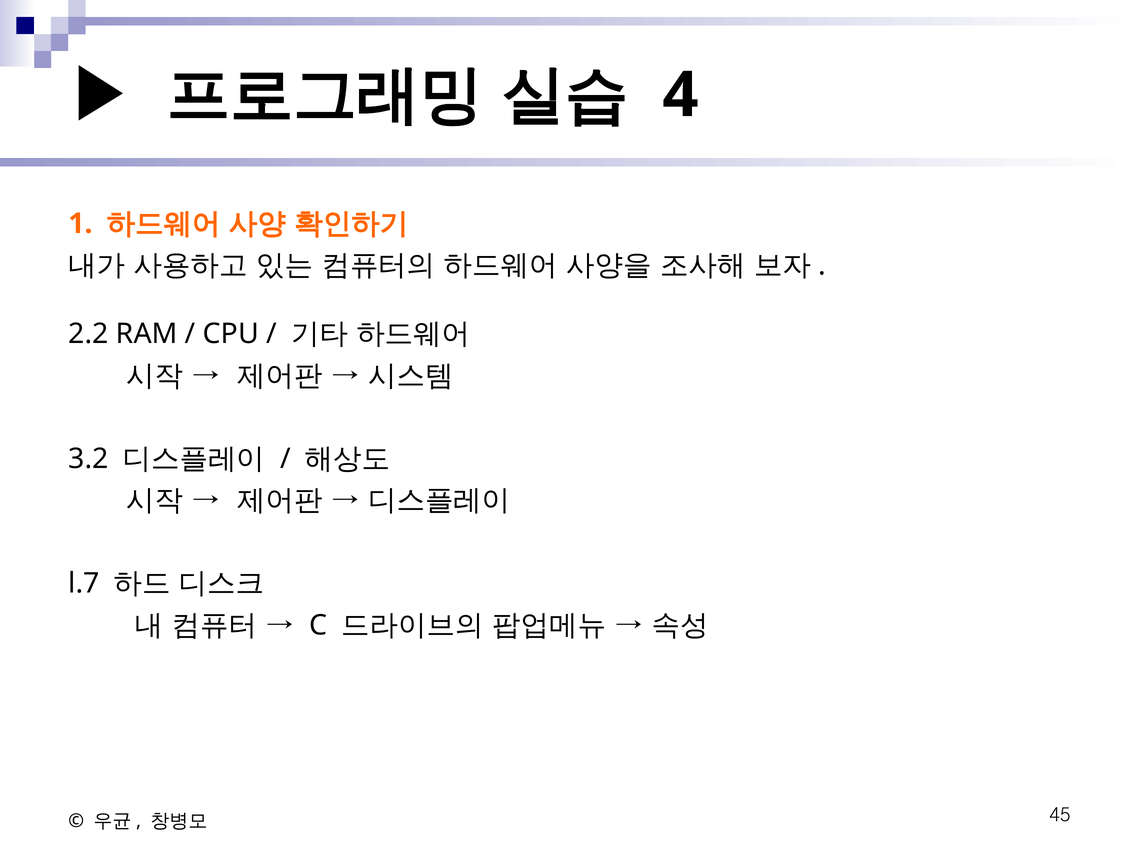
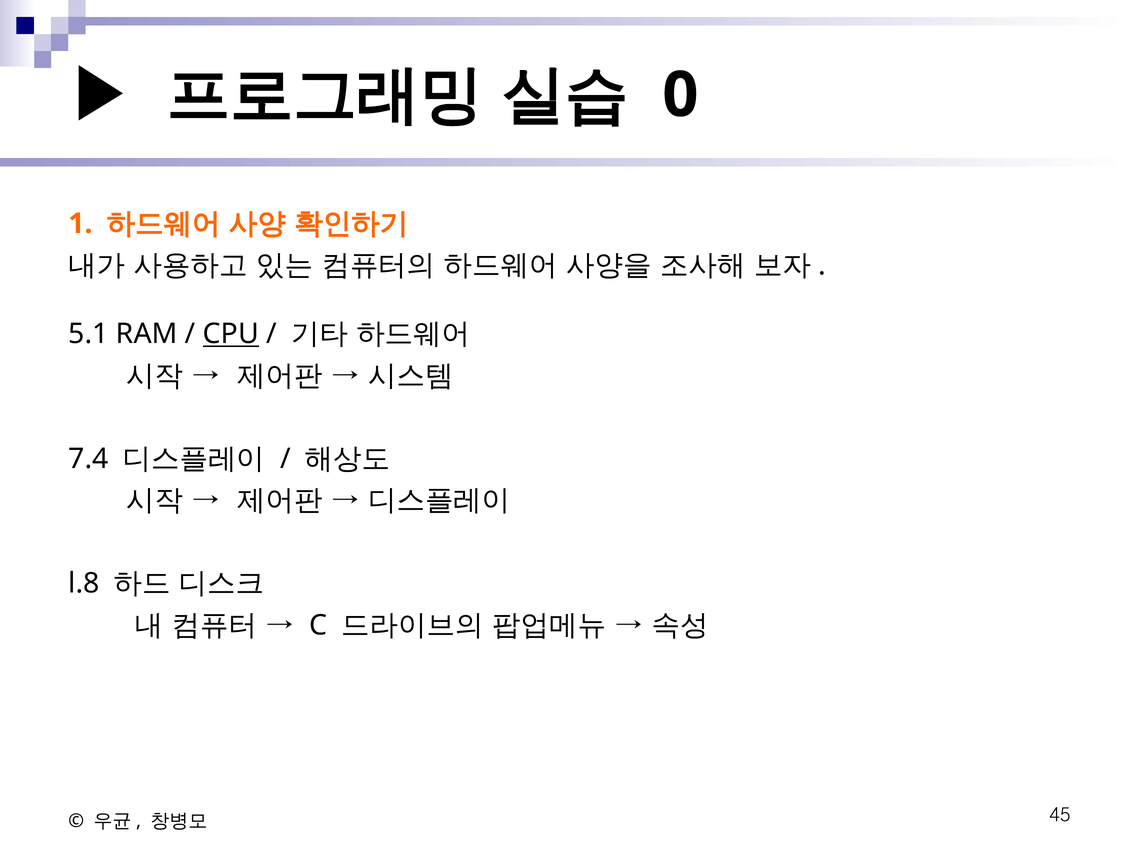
4: 4 -> 0 (680, 95)
2.2: 2.2 -> 5.1 (88, 334)
CPU underline: none -> present (231, 334)
3.2: 3.2 -> 7.4 (88, 459)
l.7: l.7 -> l.8 (84, 584)
